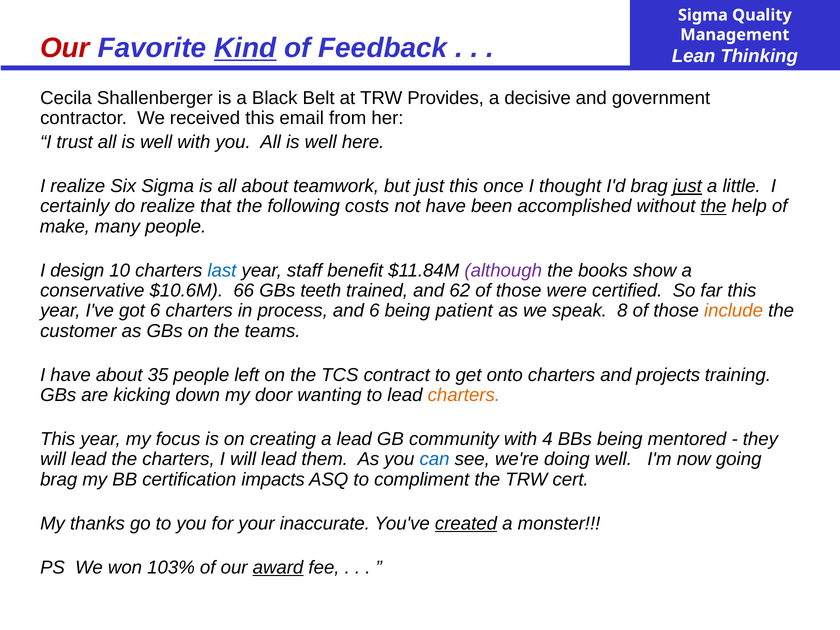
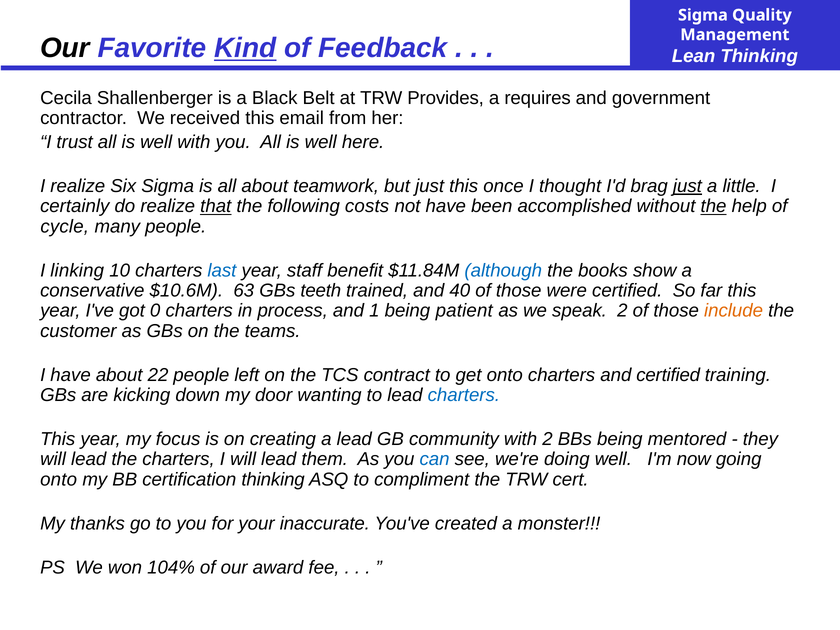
Our colour: red -> black (65, 48)
decisive: decisive -> requires (538, 98)
that underline: none -> present (216, 206)
make: make -> cycle (65, 226)
design: design -> linking (77, 270)
although colour: purple -> blue (503, 270)
66: 66 -> 63 (244, 291)
62: 62 -> 40 (460, 291)
got 6: 6 -> 0 (155, 311)
and 6: 6 -> 1 (374, 311)
speak 8: 8 -> 2 (622, 311)
35: 35 -> 22 (158, 375)
and projects: projects -> certified (668, 375)
charters colour: orange -> blue (464, 395)
with 4: 4 -> 2 (547, 439)
brag: brag -> onto (59, 479)
certification impacts: impacts -> thinking (273, 479)
created underline: present -> none (466, 523)
103%: 103% -> 104% (171, 567)
award underline: present -> none (278, 567)
